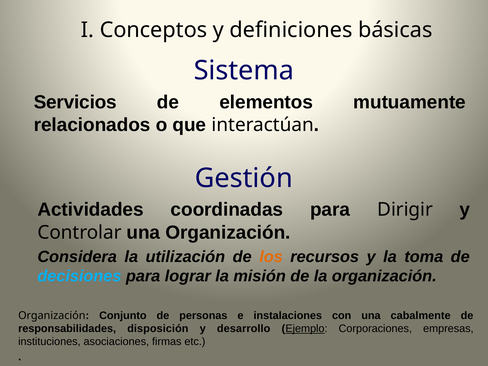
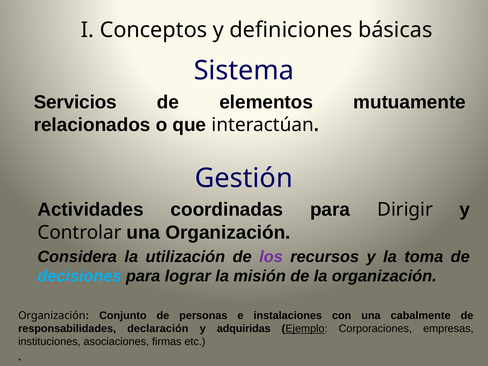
los colour: orange -> purple (271, 257)
disposición: disposición -> declaración (158, 329)
desarrollo: desarrollo -> adquiridas (244, 329)
